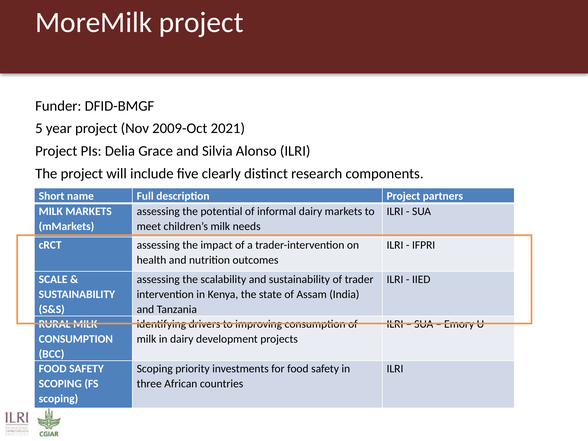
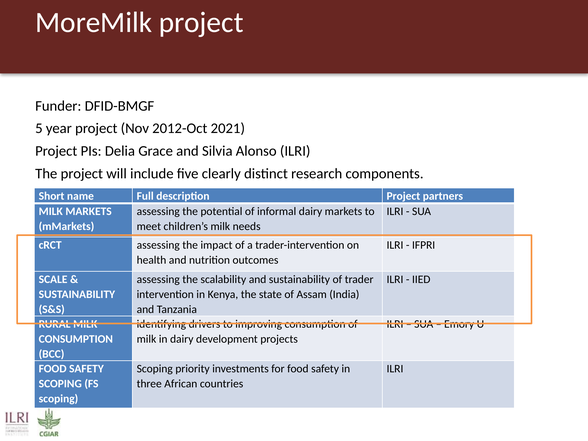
2009-Oct: 2009-Oct -> 2012-Oct (180, 128)
